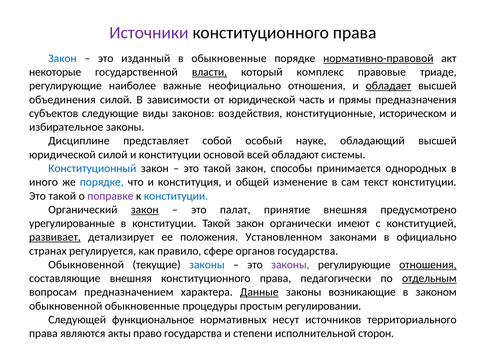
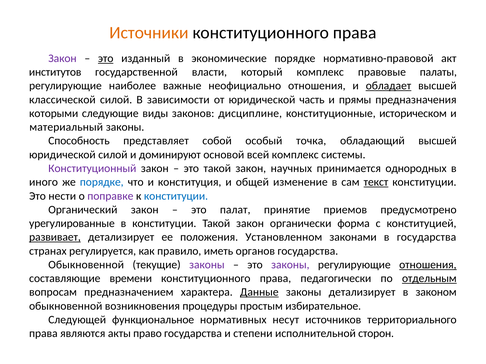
Источники colour: purple -> orange (149, 33)
Закон colour: blue -> purple (62, 58)
это underline: none -> present (106, 58)
в обыкновенные: обыкновенные -> экономические (229, 58)
нормативно-правовой underline: present -> none (378, 58)
некоторые: некоторые -> институтов (55, 72)
власти underline: present -> none (209, 72)
триаде: триаде -> палаты (438, 72)
объединения: объединения -> классической (62, 100)
субъектов: субъектов -> которыми (54, 114)
воздействия: воздействия -> дисциплине (250, 114)
избирательное: избирательное -> материальный (66, 127)
Дисциплине: Дисциплине -> Способность (79, 141)
науке: науке -> точка (311, 141)
и конституции: конституции -> доминируют (170, 155)
всей обладают: обладают -> комплекс (295, 155)
Конституционный colour: blue -> purple (92, 169)
способы: способы -> научных (291, 169)
текст underline: none -> present (376, 182)
такой: такой -> нести (62, 196)
закон underline: present -> none (145, 210)
принятие внешняя: внешняя -> приемов (345, 210)
имеют: имеют -> форма (354, 224)
в официально: официально -> государства (427, 238)
сфере: сфере -> иметь (219, 251)
законы colour: blue -> purple (207, 265)
составляющие внешняя: внешняя -> времени (131, 279)
законы возникающие: возникающие -> детализирует (362, 293)
обыкновенной обыкновенные: обыкновенные -> возникновения (142, 306)
регулировании: регулировании -> избирательное (323, 306)
